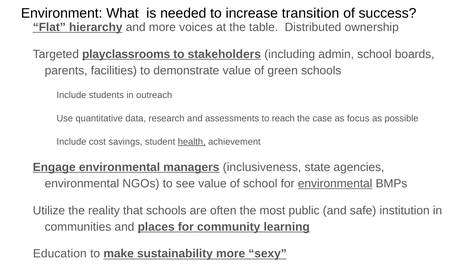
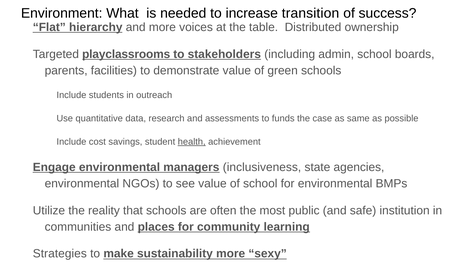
reach: reach -> funds (283, 118)
focus: focus -> same (358, 118)
environmental underline: present -> none (335, 184)
Education: Education -> Strategies (60, 254)
